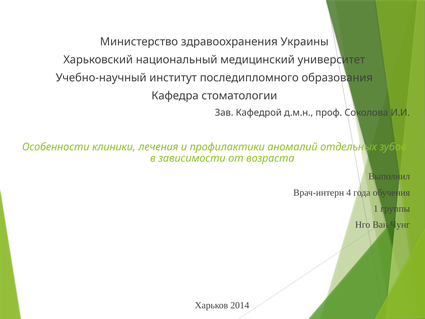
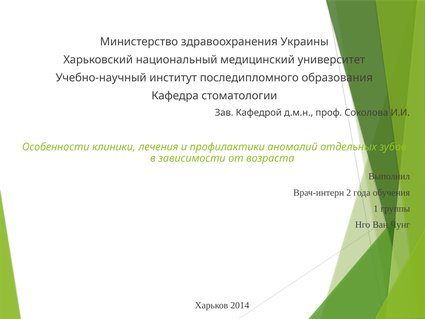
4: 4 -> 2 (349, 192)
